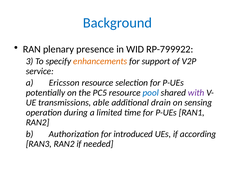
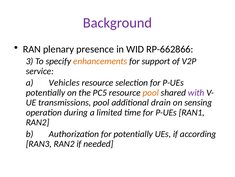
Background colour: blue -> purple (117, 23)
RP-799922: RP-799922 -> RP-662866 (170, 49)
Ericsson: Ericsson -> Vehicles (64, 82)
pool colour: blue -> orange (151, 92)
transmissions able: able -> pool (101, 102)
for introduced: introduced -> potentially (133, 133)
